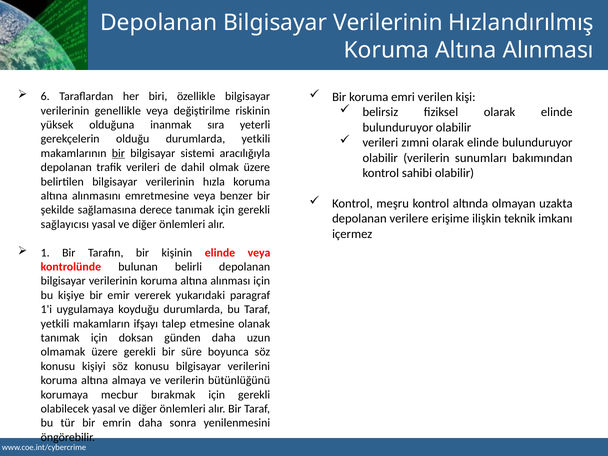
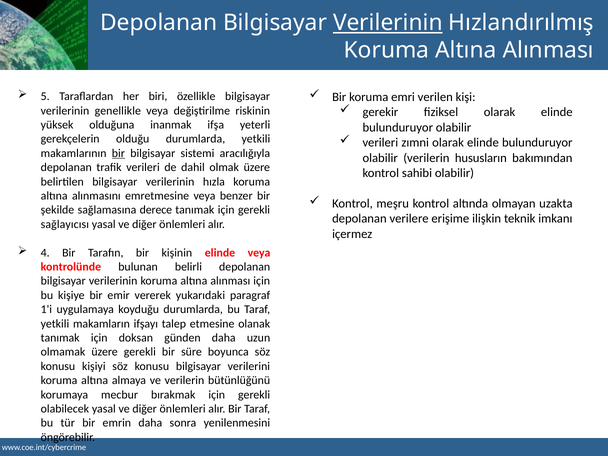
Verilerinin underline: none -> present (388, 23)
6: 6 -> 5 (45, 97)
belirsiz: belirsiz -> gerekir (380, 112)
sıra: sıra -> ifşa (216, 125)
sunumları: sunumları -> hususların (481, 158)
1: 1 -> 4 (45, 253)
